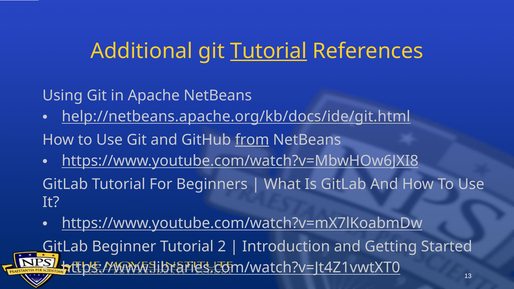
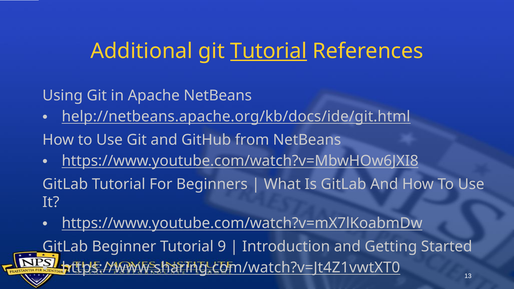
from underline: present -> none (252, 140)
2: 2 -> 9 (222, 247)
https://www.libraries.com/watch?v=Jt4Z1vwtXT0: https://www.libraries.com/watch?v=Jt4Z1vwtXT0 -> https://www.sharing.com/watch?v=Jt4Z1vwtXT0 (231, 268)
